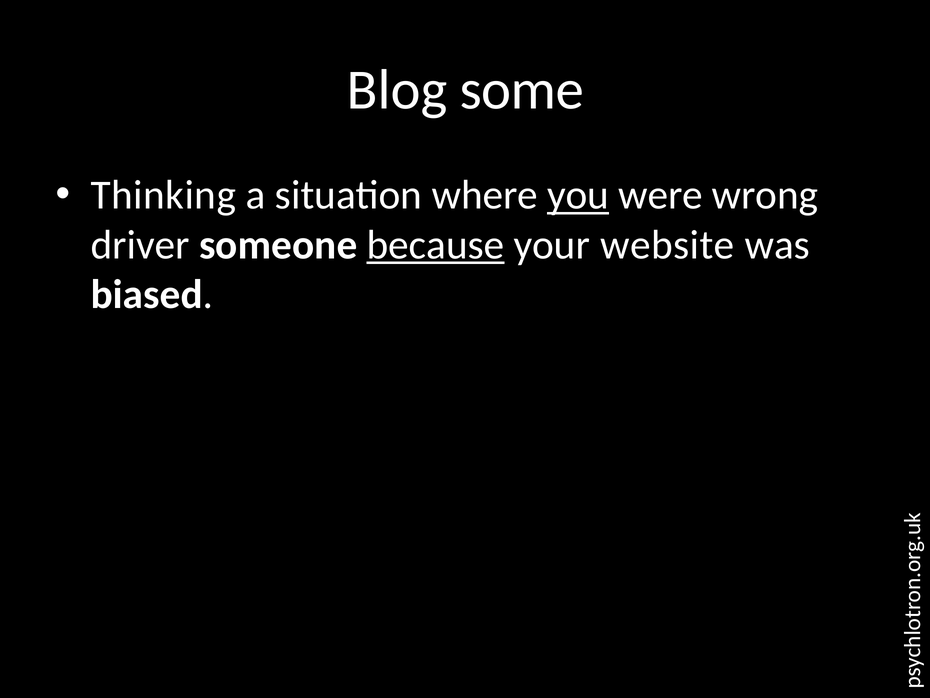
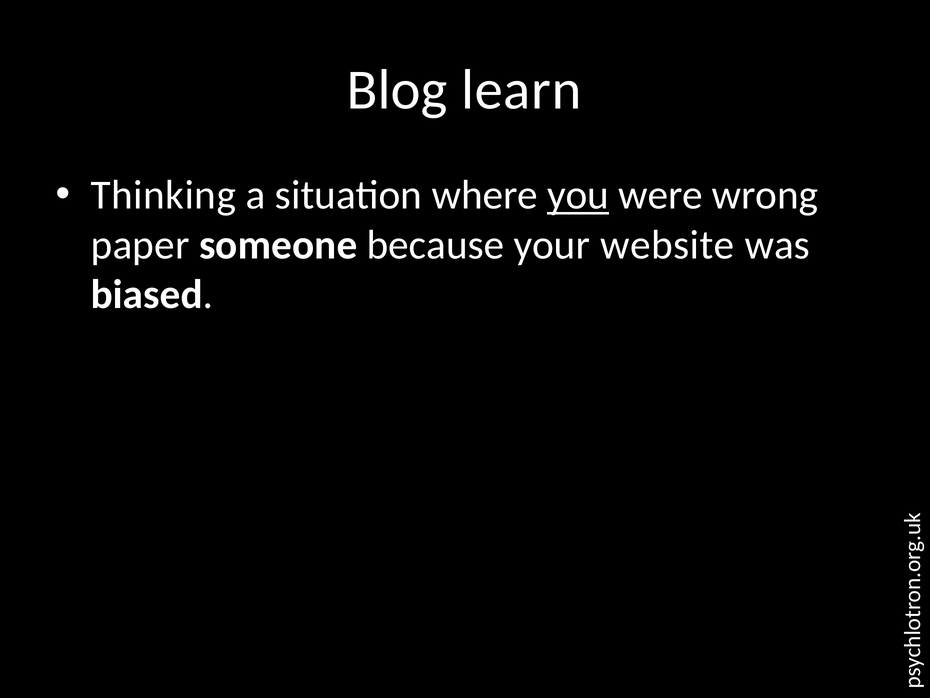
some: some -> learn (521, 90)
driver: driver -> paper (140, 245)
because underline: present -> none (436, 245)
